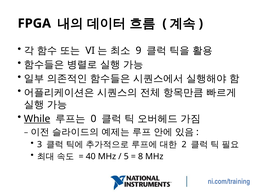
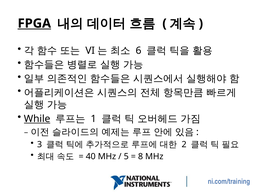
FPGA underline: none -> present (34, 23)
9: 9 -> 6 (139, 51)
0: 0 -> 1 (94, 119)
